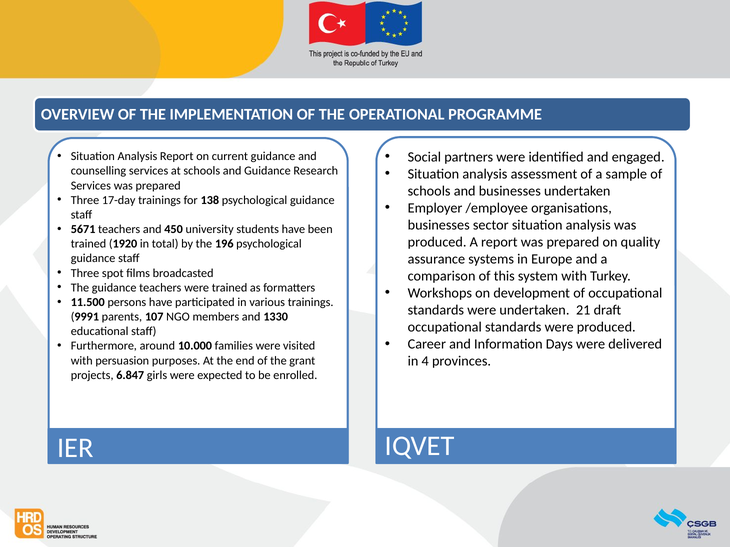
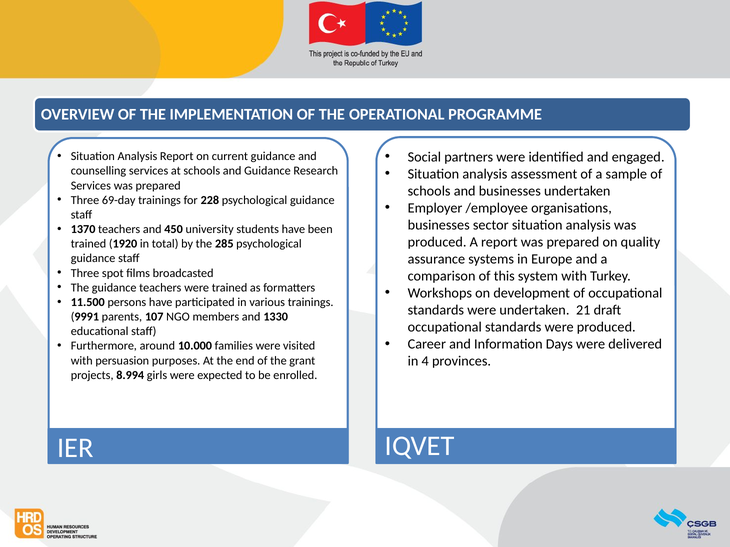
17-day: 17-day -> 69-day (119, 200)
138: 138 -> 228 (210, 200)
5671: 5671 -> 1370 (83, 230)
196: 196 -> 285 (224, 244)
6.847: 6.847 -> 8.994 (130, 376)
